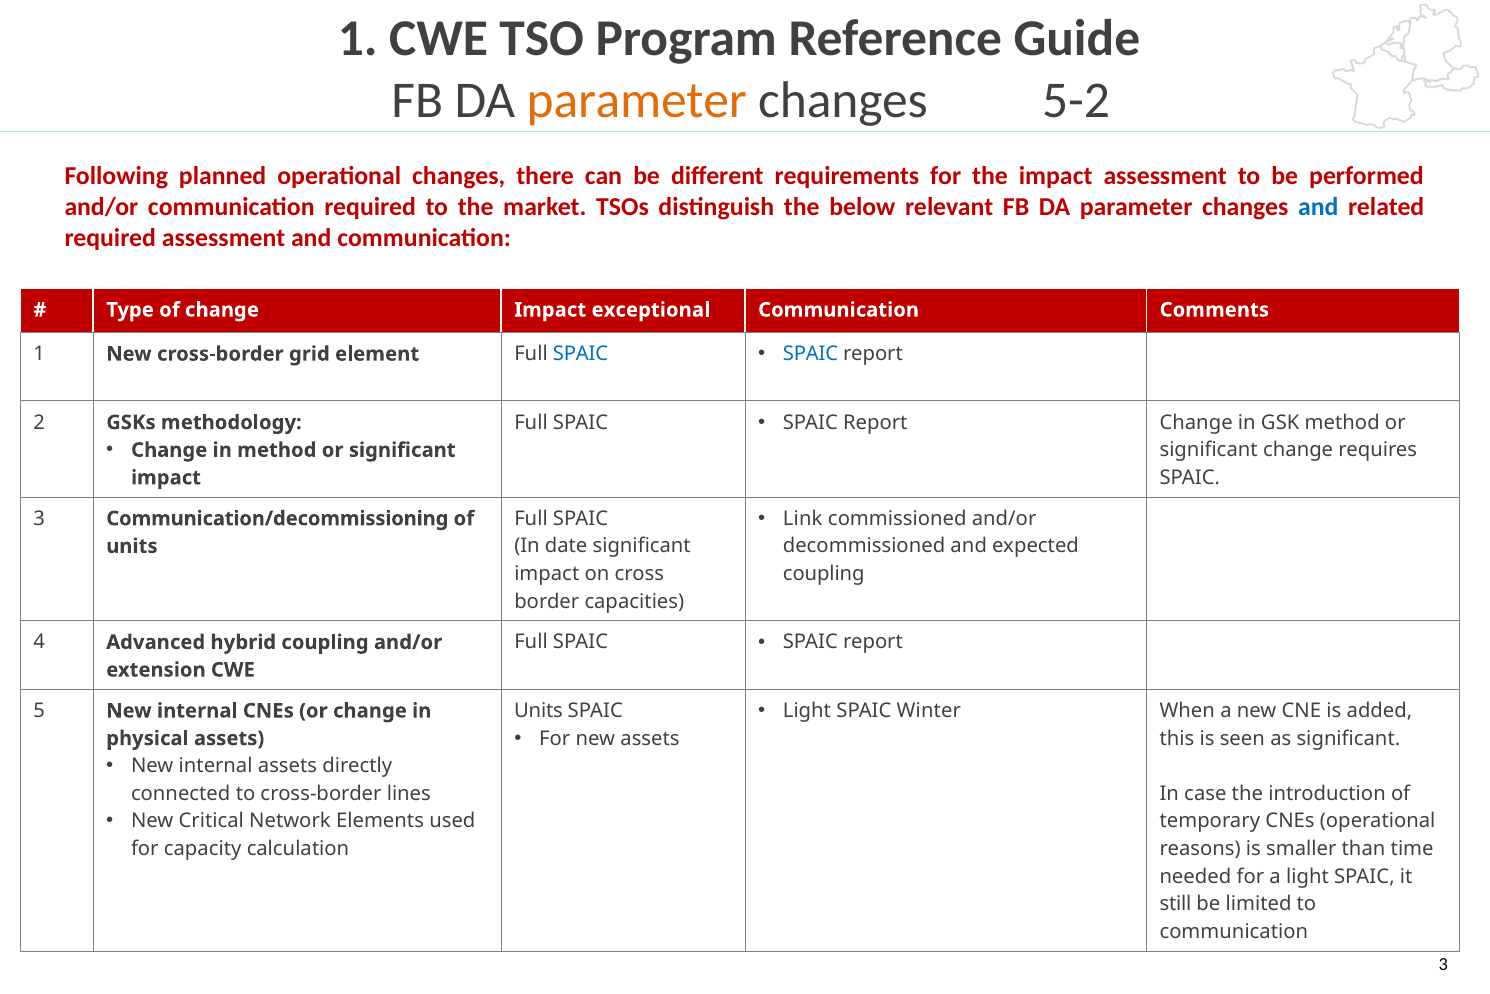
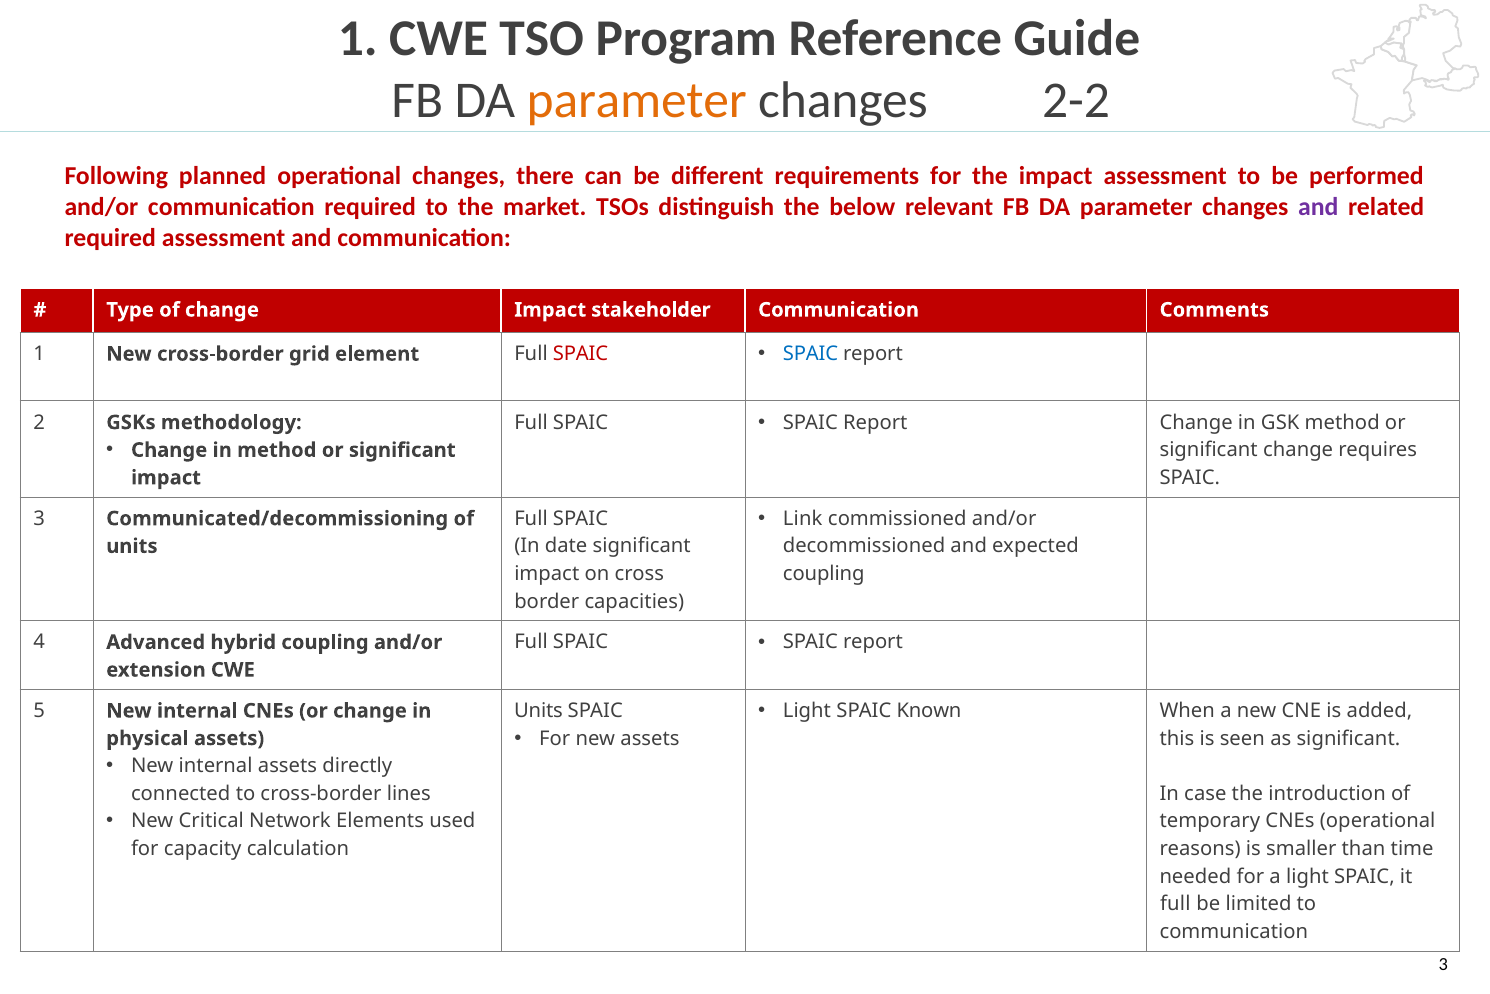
5-2: 5-2 -> 2-2 (1076, 100)
and colour: blue -> purple (1318, 207)
exceptional: exceptional -> stakeholder (651, 310)
SPAIC colour: blue -> red (581, 354)
Communication/decommissioning: Communication/decommissioning -> Communicated/decommissioning (277, 518)
Winter: Winter -> Known (929, 710)
still: still -> full (1175, 903)
